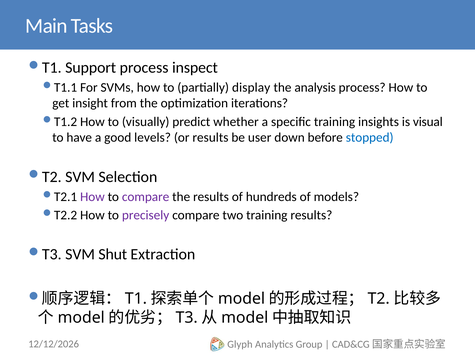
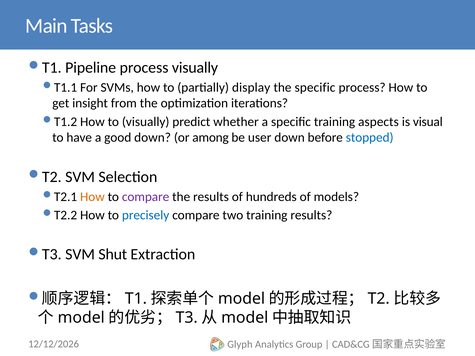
Support: Support -> Pipeline (91, 68)
process inspect: inspect -> visually (195, 68)
the analysis: analysis -> specific (315, 88)
insights: insights -> aspects (378, 122)
good levels: levels -> down (153, 138)
or results: results -> among (211, 138)
How colour: purple -> orange (92, 197)
precisely colour: purple -> blue (146, 215)
